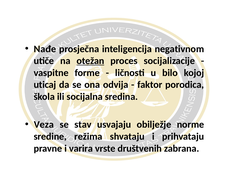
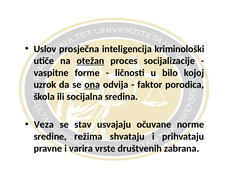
Nađe: Nađe -> Uslov (45, 49)
negativnom: negativnom -> kriminološki (179, 49)
uticaj: uticaj -> uzrok (45, 85)
ona underline: none -> present (92, 85)
obilježje: obilježje -> očuvane (154, 125)
